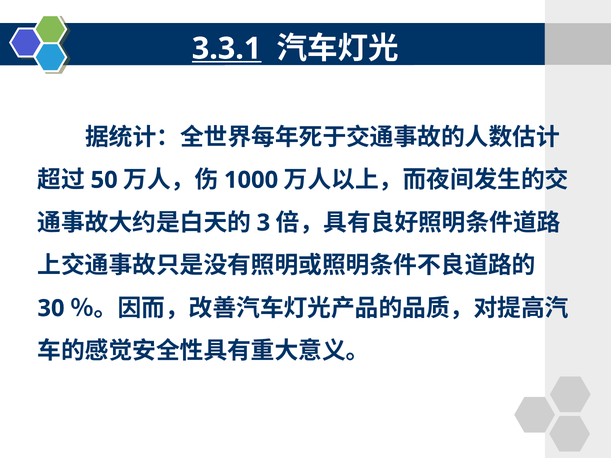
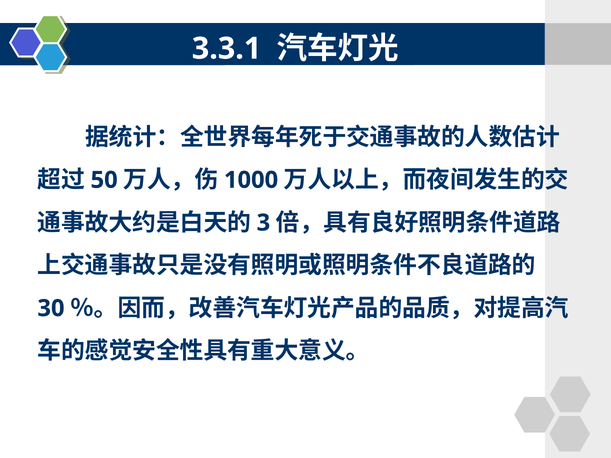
3.3.1 underline: present -> none (227, 49)
